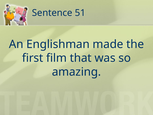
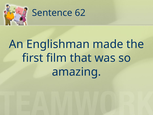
51: 51 -> 62 (80, 13)
